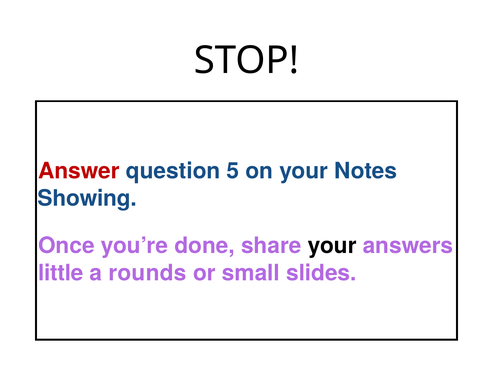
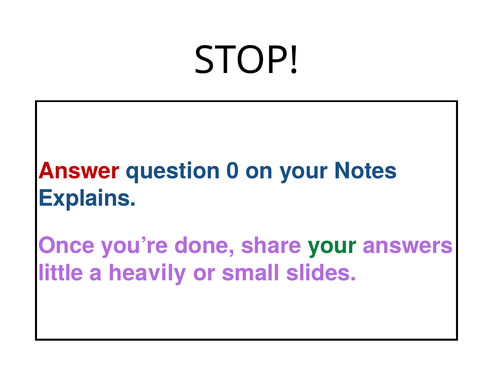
5: 5 -> 0 (233, 171)
Showing: Showing -> Explains (87, 198)
your colour: black -> green (332, 246)
rounds: rounds -> heavily (147, 273)
